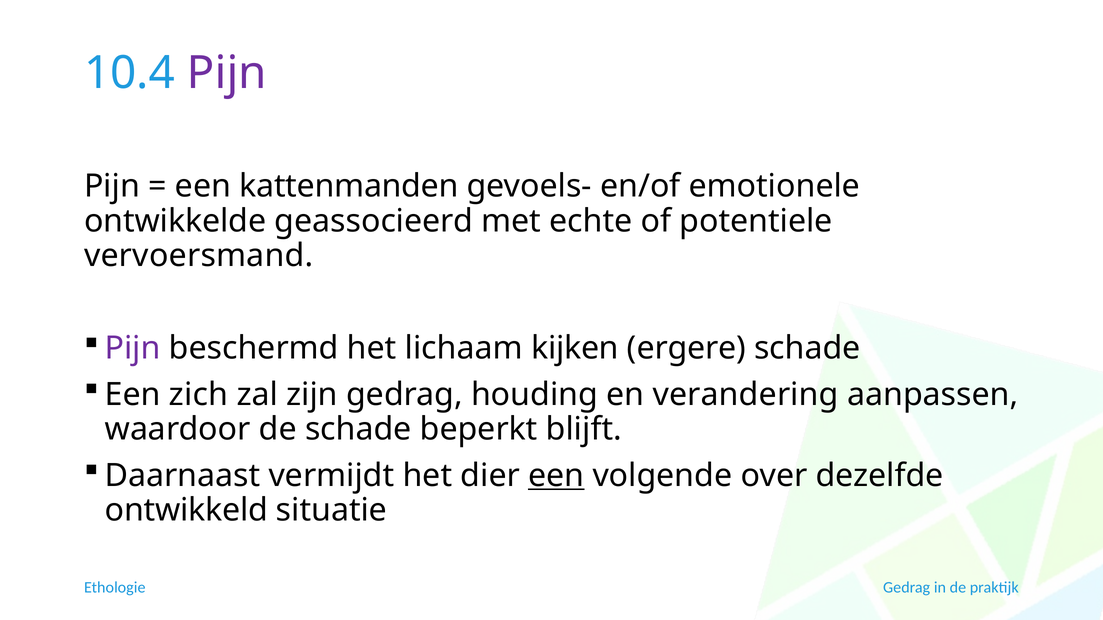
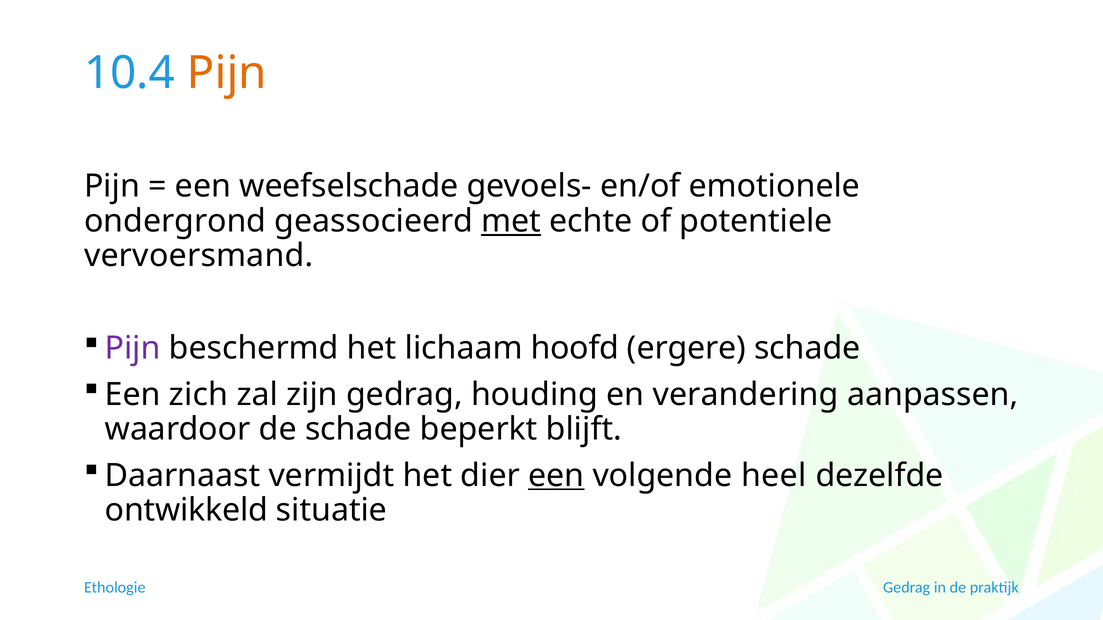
Pijn colour: purple -> orange (227, 73)
kattenmanden: kattenmanden -> weefselschade (349, 186)
ontwikkelde: ontwikkelde -> ondergrond (175, 221)
met underline: none -> present (511, 221)
kijken: kijken -> hoofd (575, 348)
over: over -> heel (774, 476)
